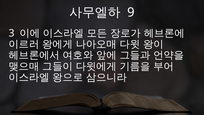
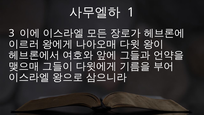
9: 9 -> 1 (131, 12)
